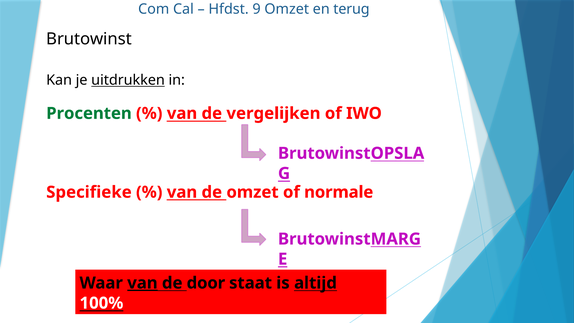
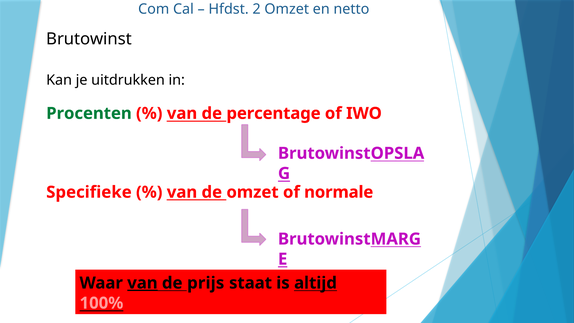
9: 9 -> 2 (257, 9)
terug: terug -> netto (351, 9)
uitdrukken underline: present -> none (128, 80)
vergelijken: vergelijken -> percentage (274, 113)
door: door -> prijs (206, 283)
100% colour: white -> pink (101, 303)
